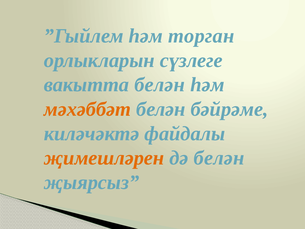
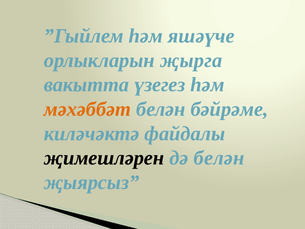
торган: торган -> яшәүче (201, 36)
сүзлеге: сүзлеге -> җырга (191, 60)
вакытта белән: белән -> үзегез (160, 85)
җимешләрен colour: orange -> black (104, 158)
